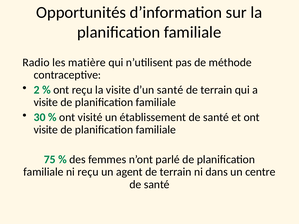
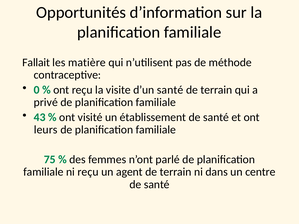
Radio: Radio -> Fallait (36, 63)
2: 2 -> 0 (37, 90)
visite: visite -> privé (46, 102)
30: 30 -> 43 (40, 117)
visite: visite -> leurs (46, 130)
